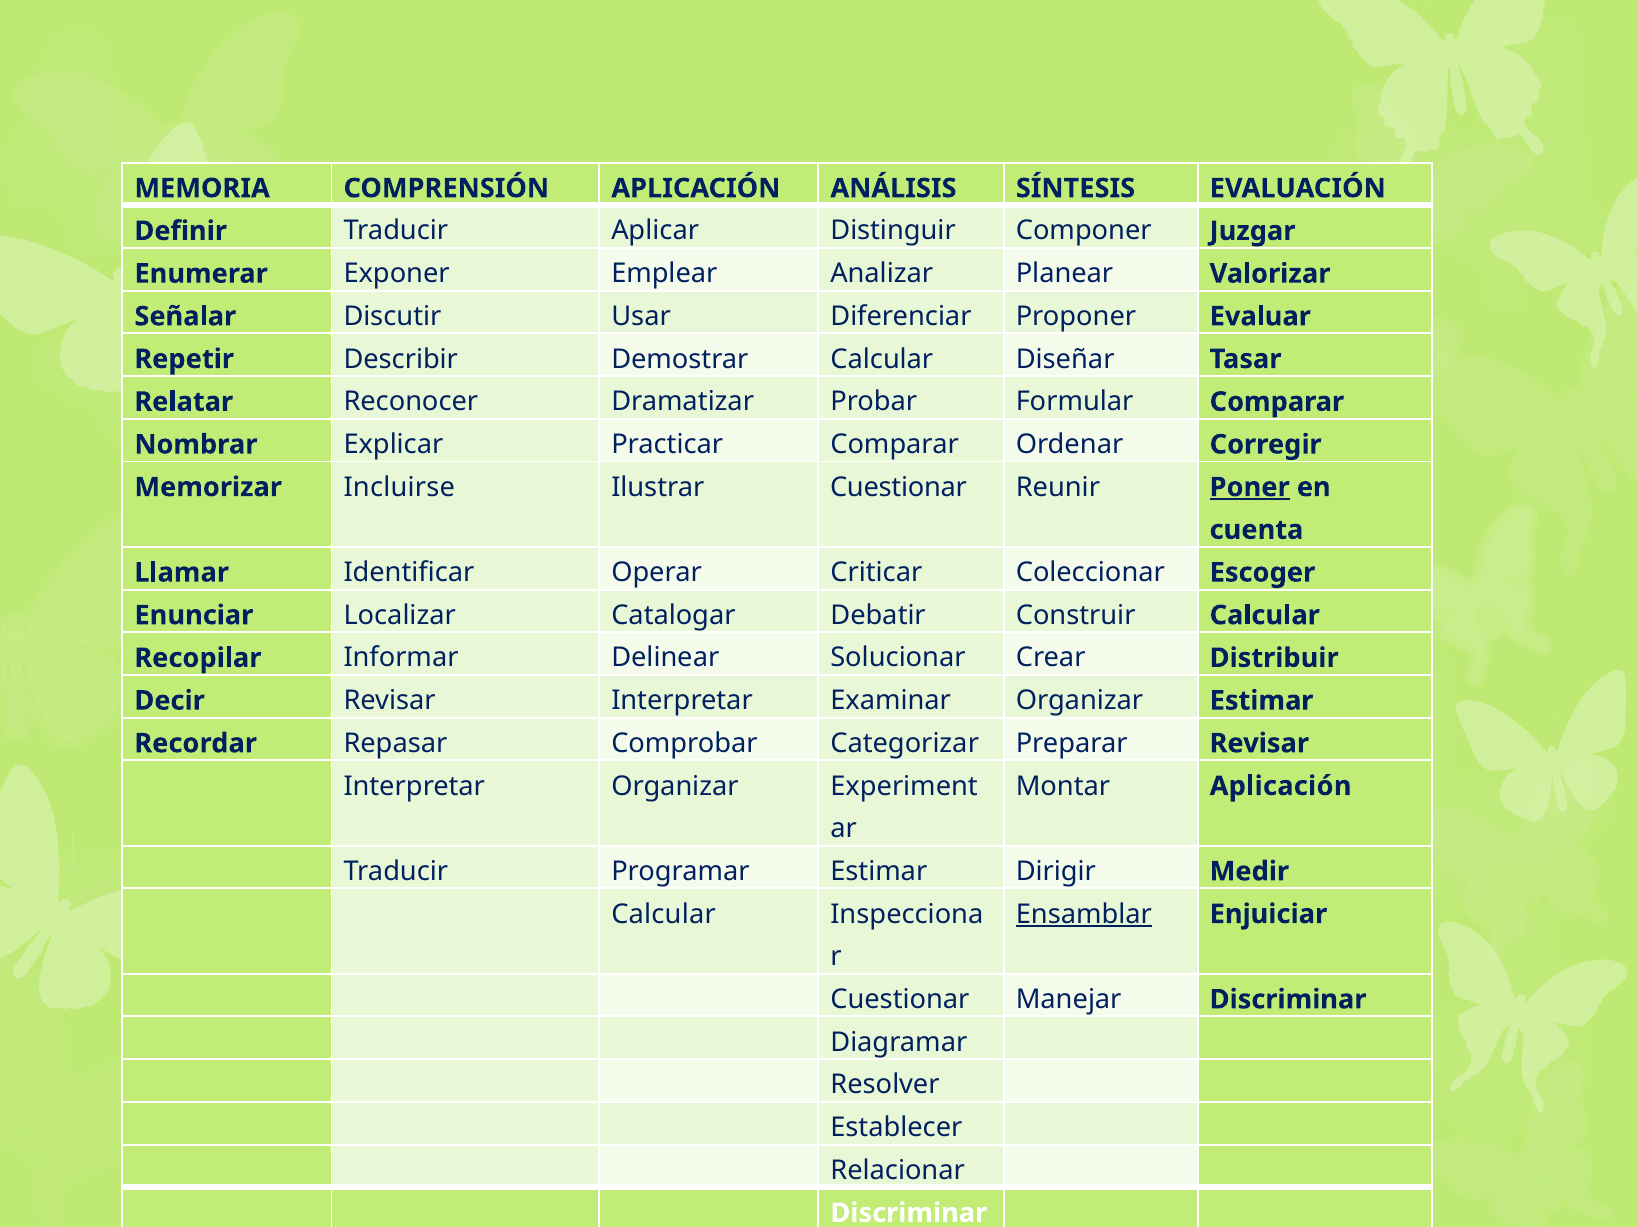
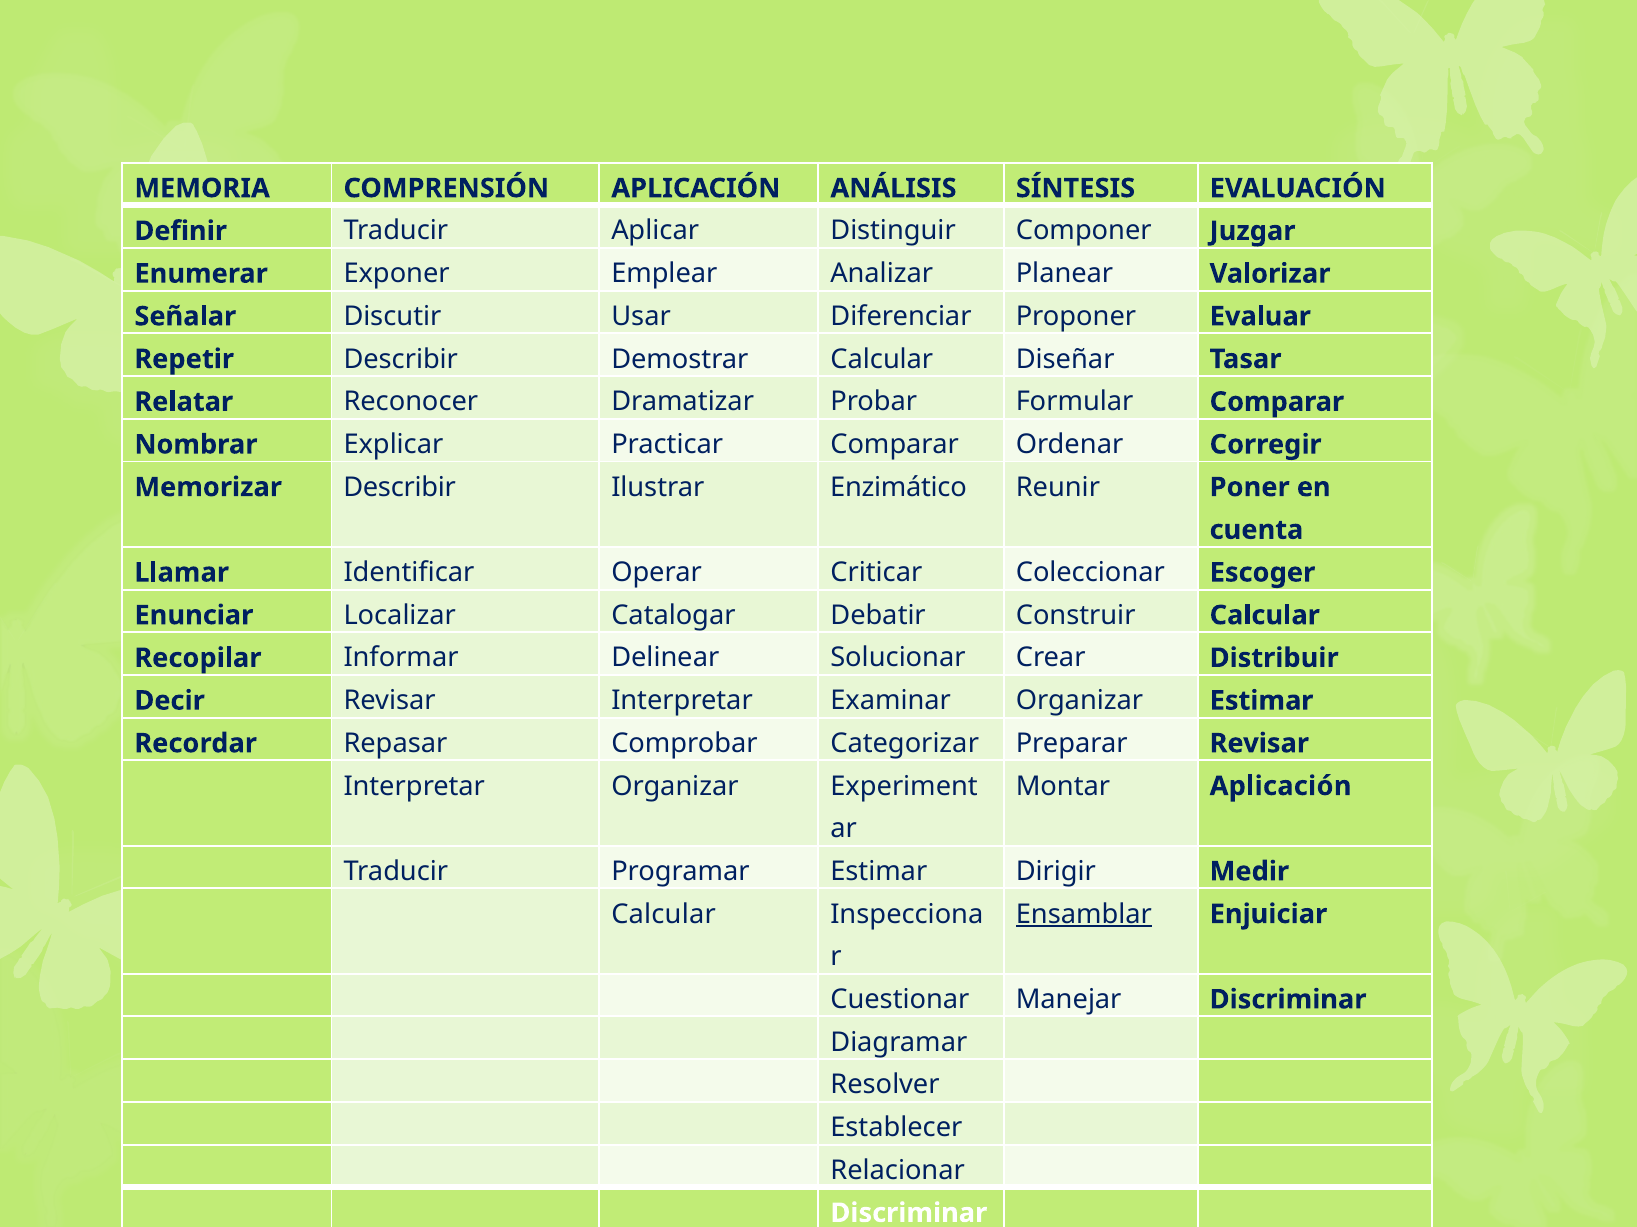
Memorizar Incluirse: Incluirse -> Describir (400, 488)
Ilustrar Cuestionar: Cuestionar -> Enzimático (898, 488)
Poner underline: present -> none (1250, 488)
